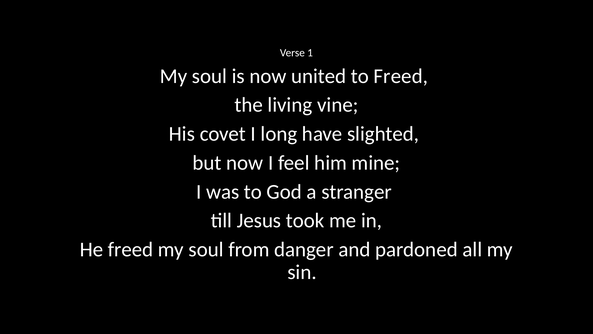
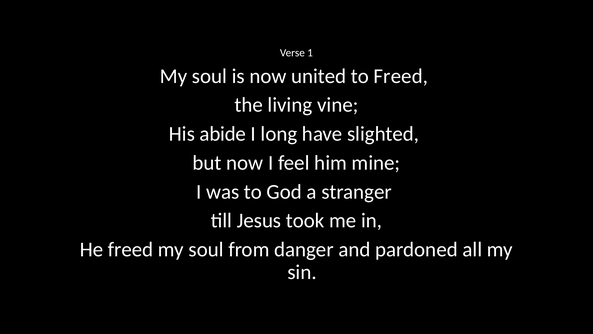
covet: covet -> abide (223, 134)
